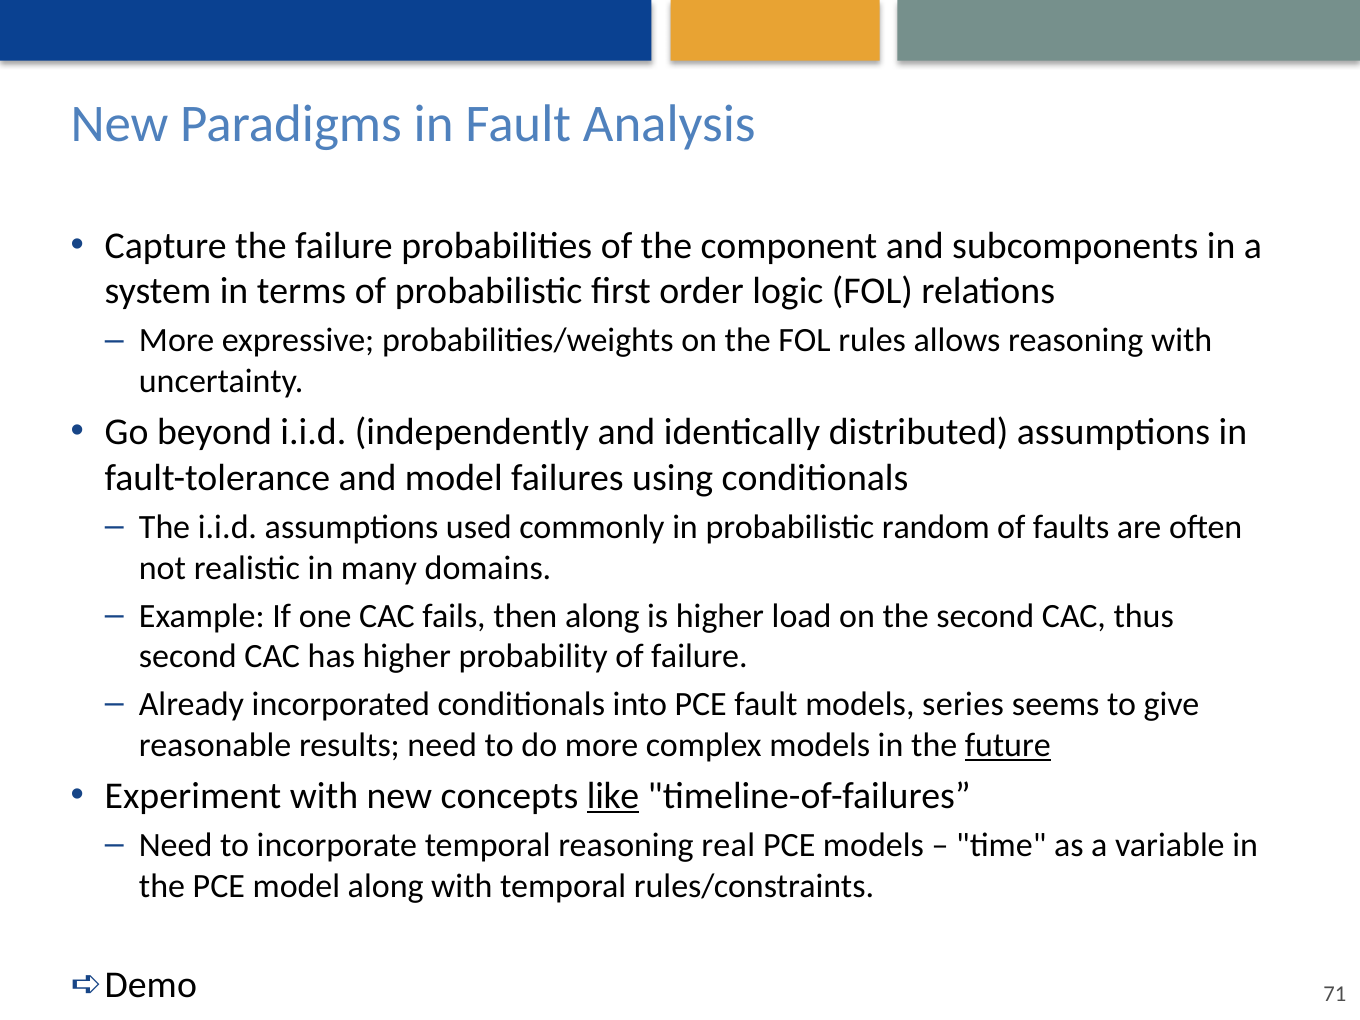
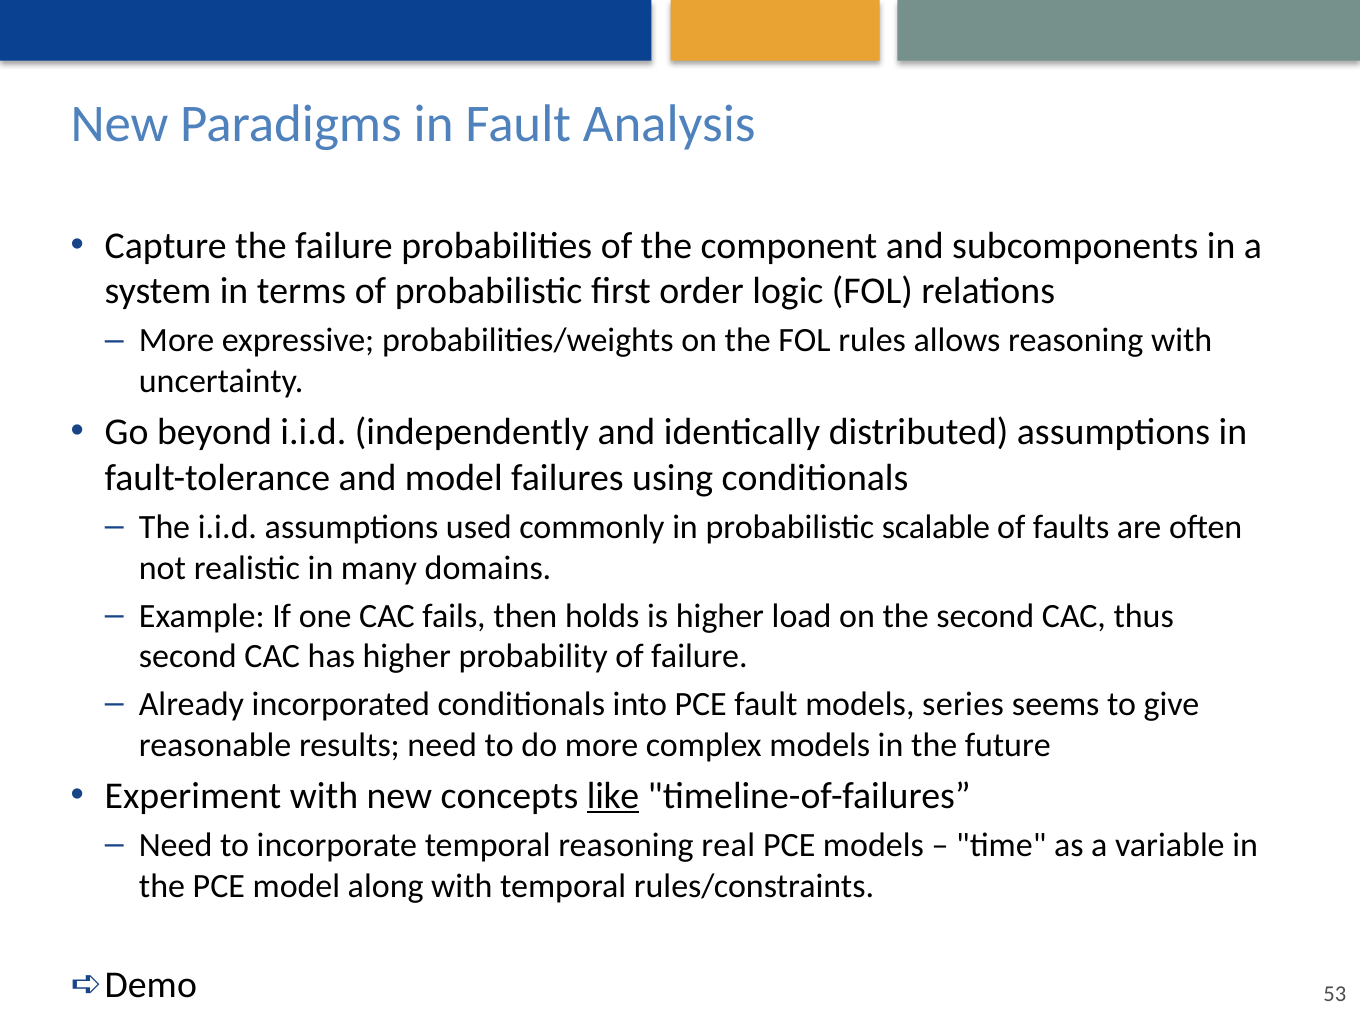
random: random -> scalable (936, 527)
then along: along -> holds (602, 616)
future underline: present -> none (1008, 745)
71: 71 -> 53 (1335, 994)
